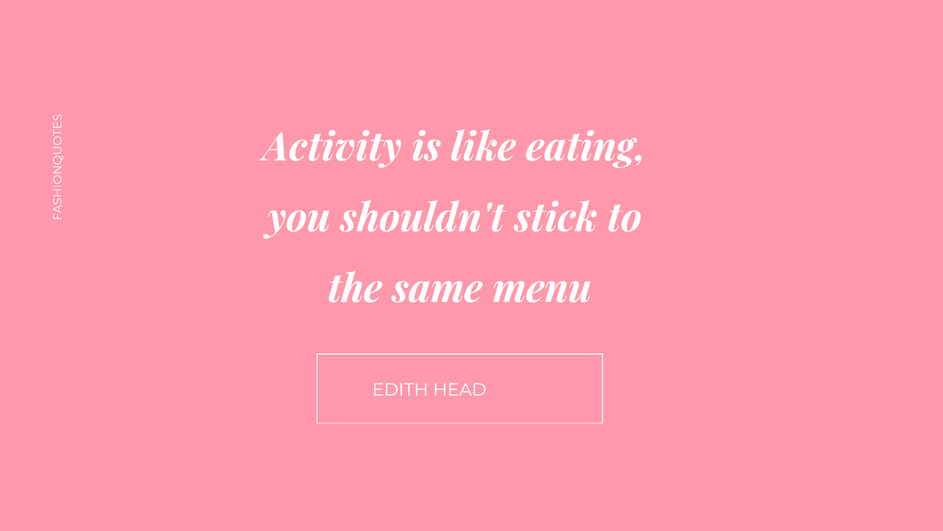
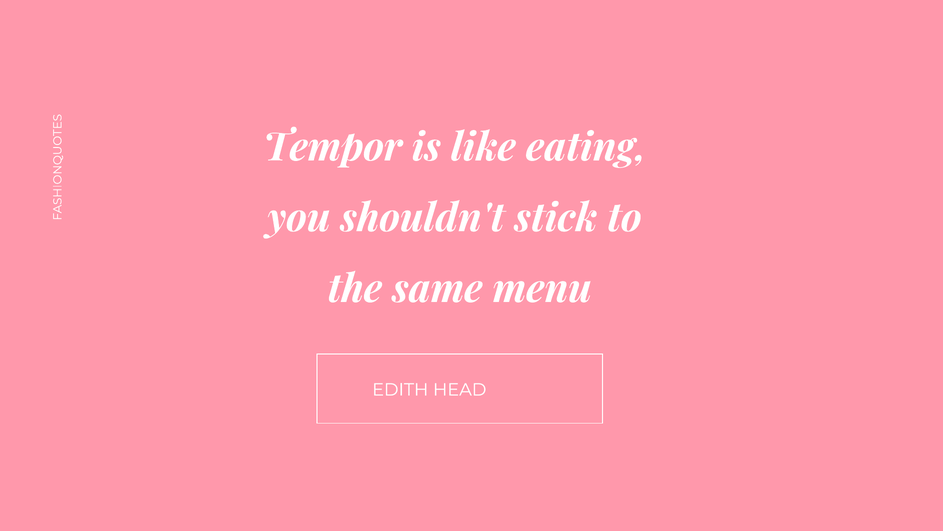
Activity: Activity -> Tempor (333, 147)
